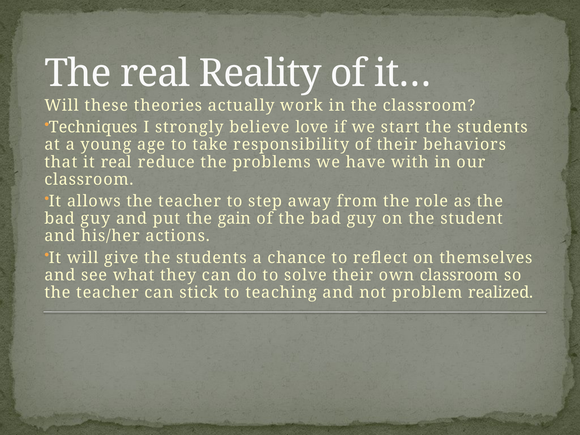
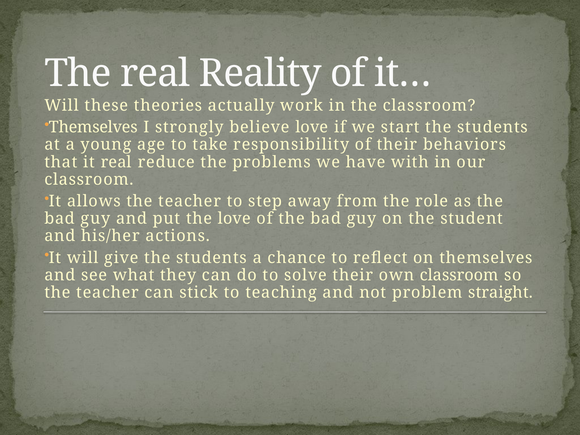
Techniques: Techniques -> Themselves (93, 127)
the gain: gain -> love (234, 219)
realized: realized -> straight (501, 293)
